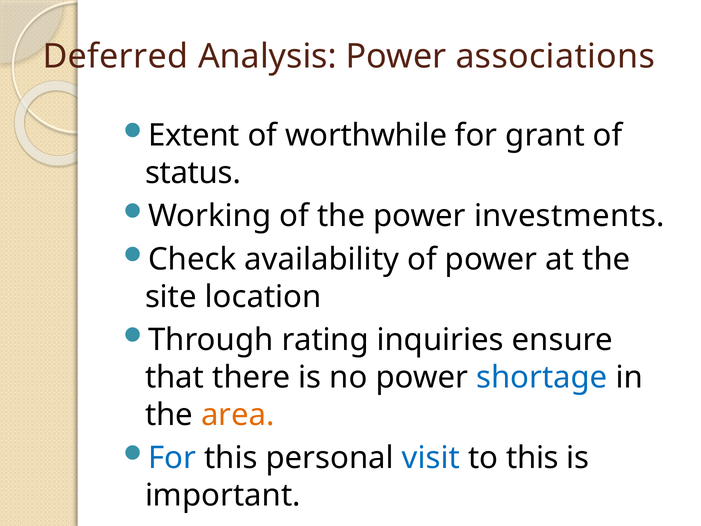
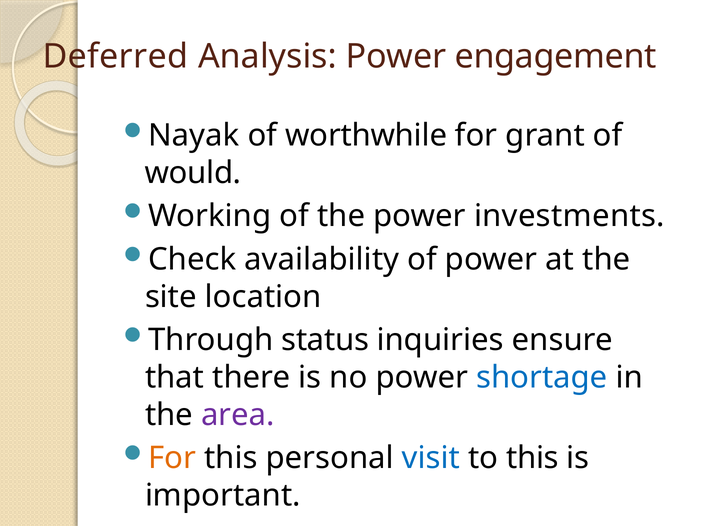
associations: associations -> engagement (556, 57)
Extent: Extent -> Nayak (194, 135)
status: status -> would (193, 173)
rating: rating -> status (325, 340)
area colour: orange -> purple (238, 415)
For colour: blue -> orange (172, 458)
